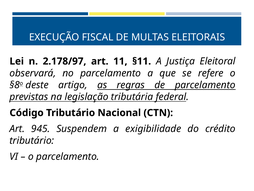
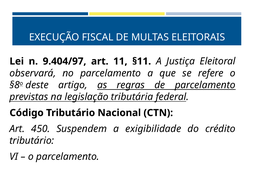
2.178/97: 2.178/97 -> 9.404/97 (64, 61)
945: 945 -> 450 (41, 128)
